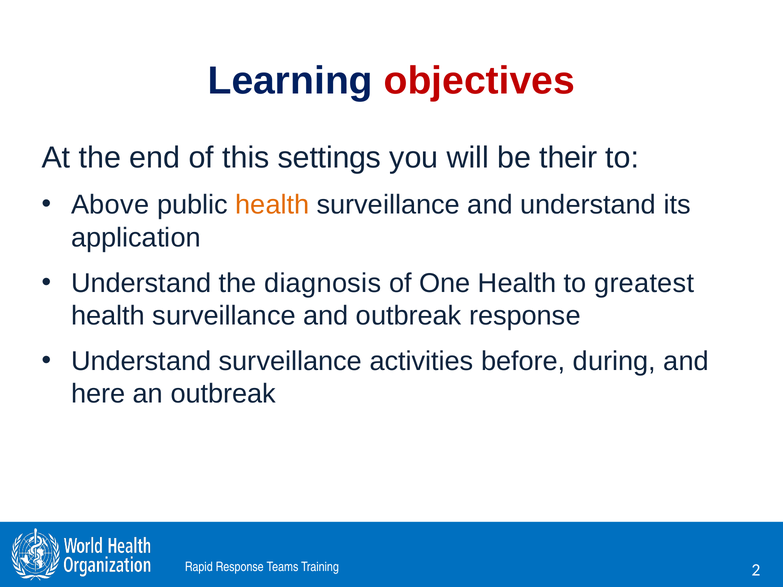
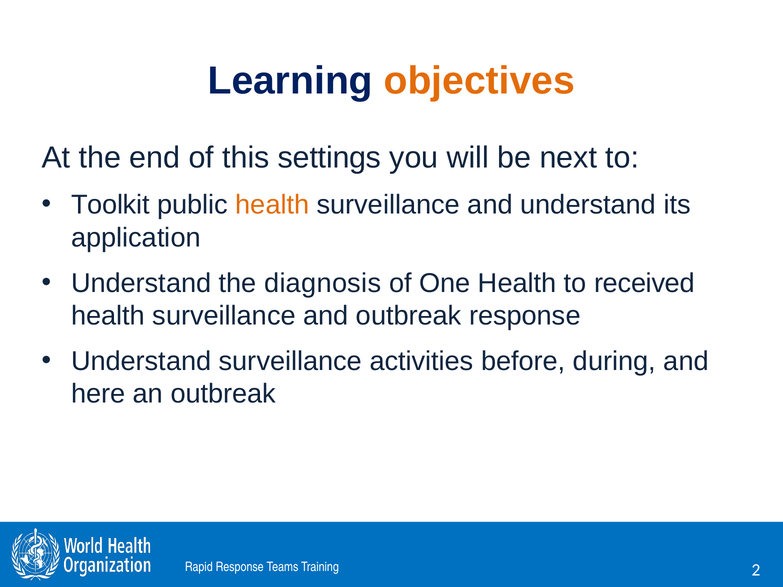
objectives colour: red -> orange (479, 81)
their: their -> next (568, 158)
Above: Above -> Toolkit (110, 205)
greatest: greatest -> received (645, 283)
